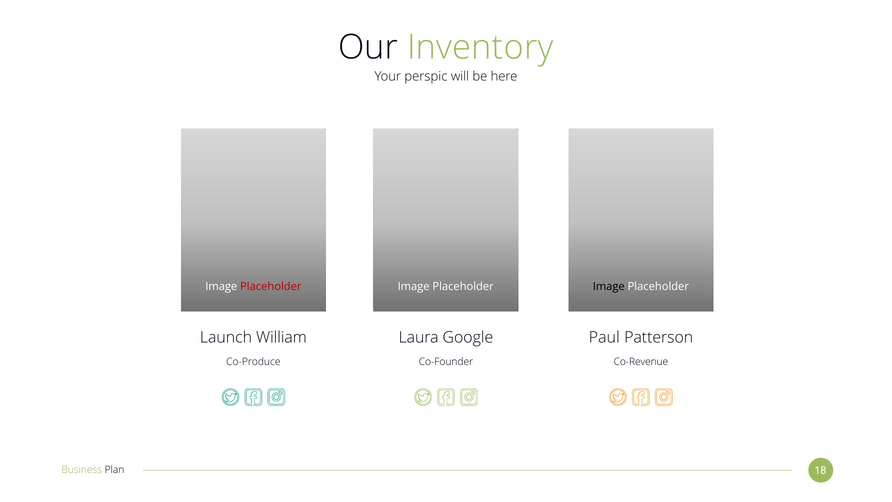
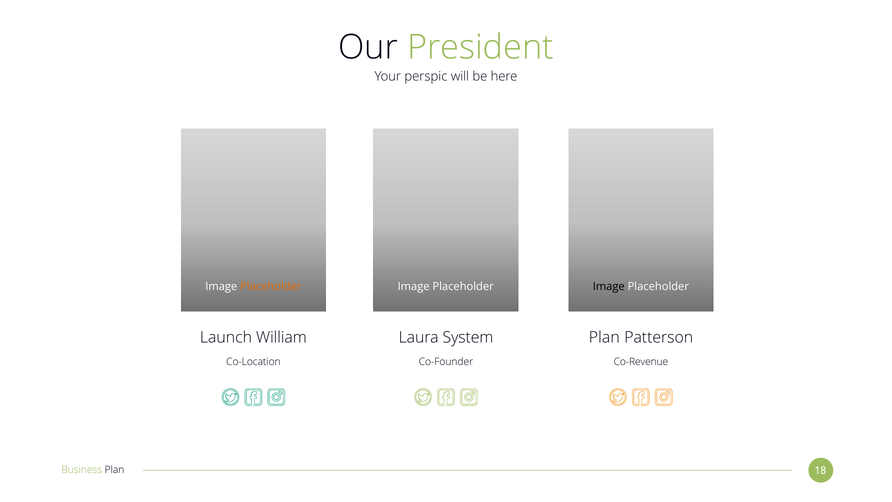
Inventory: Inventory -> President (480, 47)
Placeholder colour: red -> orange (271, 287)
Google: Google -> System (468, 337)
Paul: Paul -> Plan (604, 337)
Co-Produce: Co-Produce -> Co-Location (253, 362)
